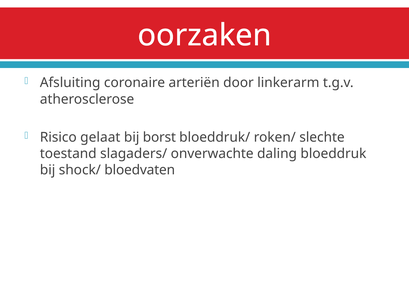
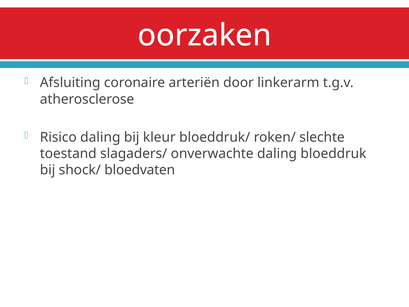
Risico gelaat: gelaat -> daling (100, 137)
borst: borst -> kleur (159, 137)
